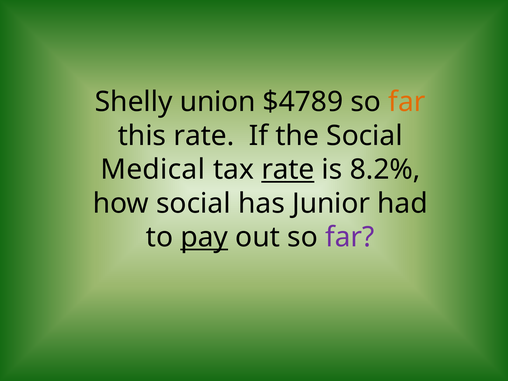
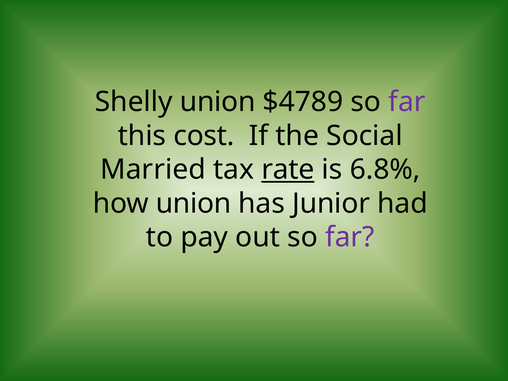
far colour: orange -> purple (407, 102)
this rate: rate -> cost (204, 136)
Medical: Medical -> Married (153, 170)
8.2%: 8.2% -> 6.8% (385, 170)
how social: social -> union (194, 203)
pay underline: present -> none (204, 237)
